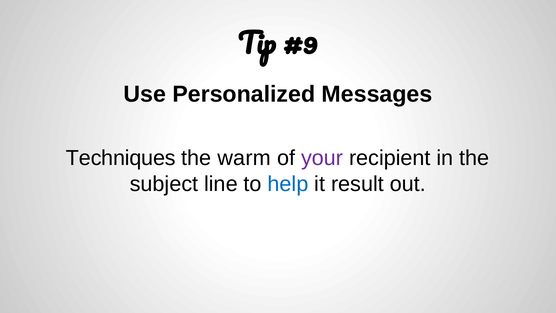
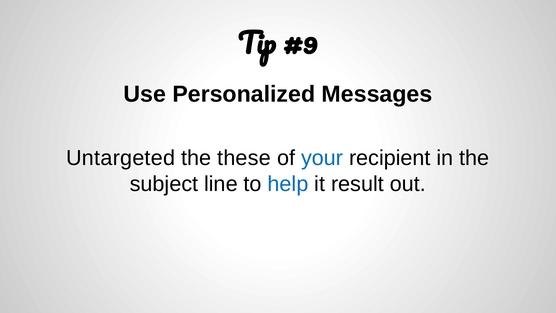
Techniques: Techniques -> Untargeted (121, 158)
warm: warm -> these (244, 158)
your colour: purple -> blue (322, 158)
